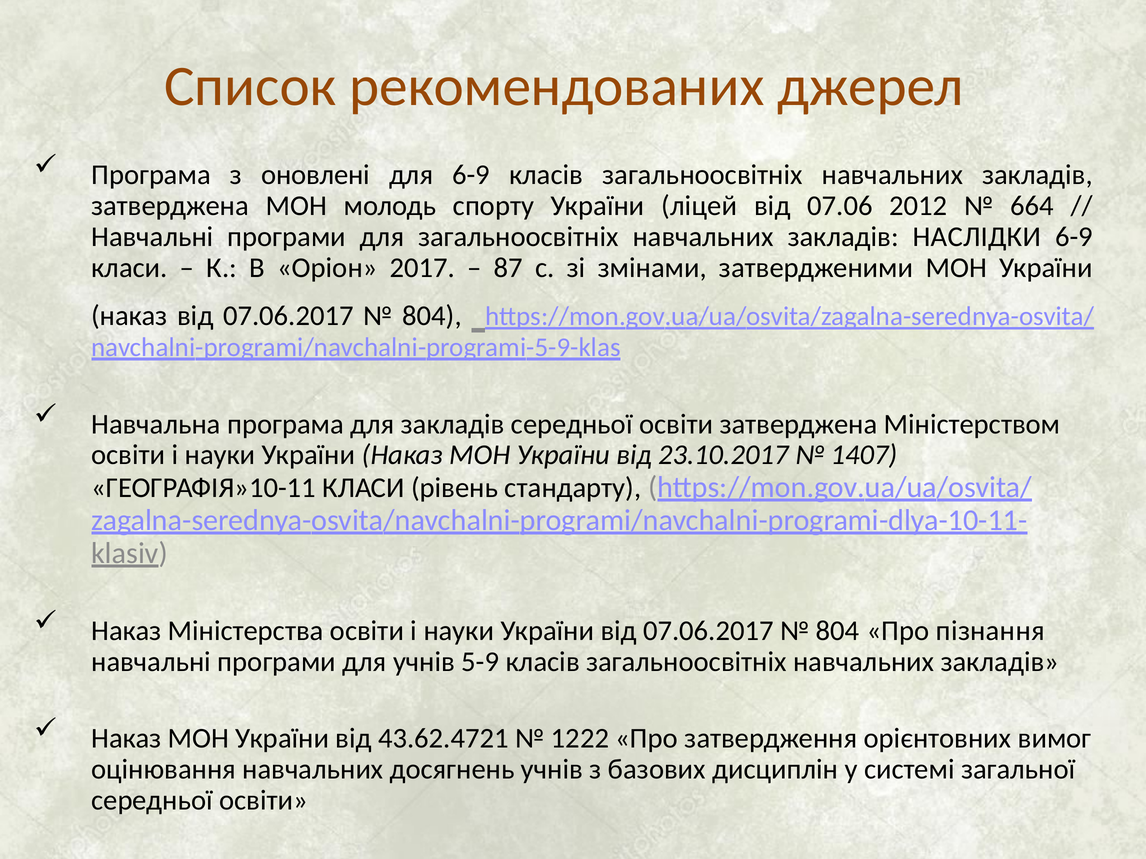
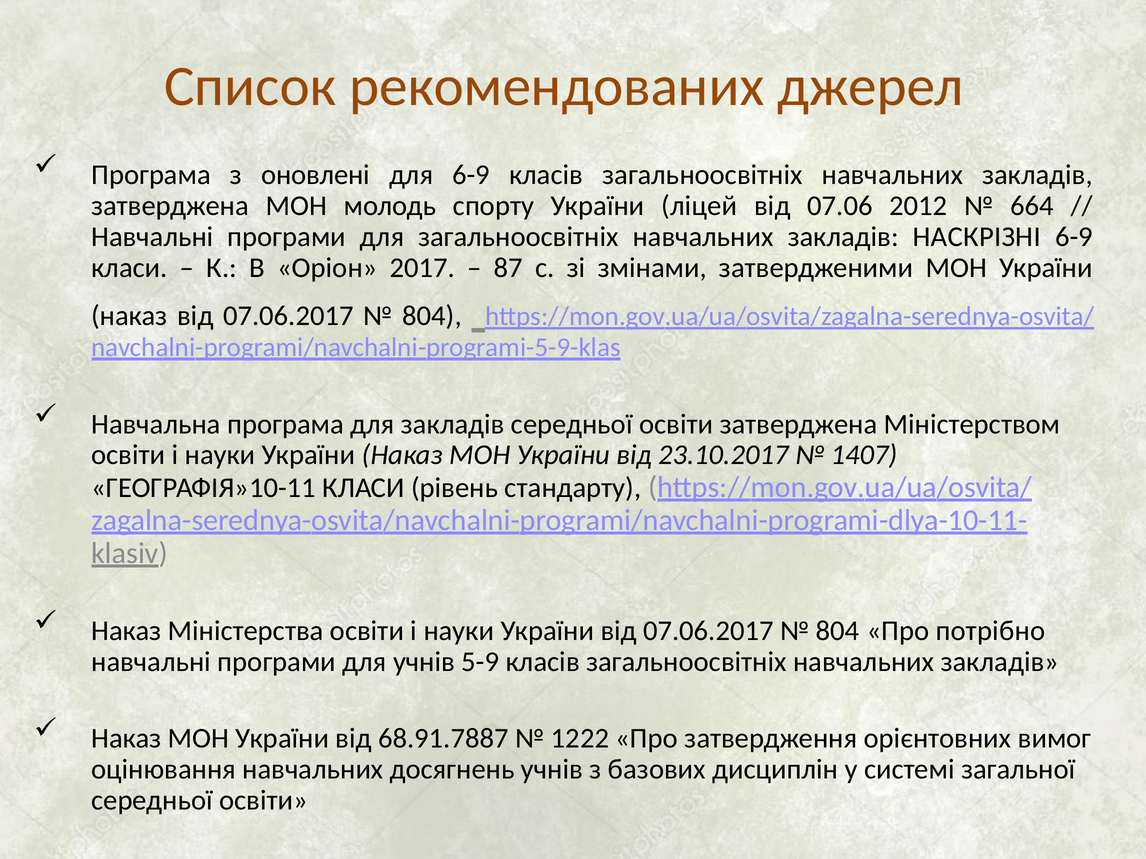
НАСЛІДКИ: НАСЛІДКИ -> НАСКРІЗНІ (977, 237)
пізнання: пізнання -> потрібно (990, 631)
43.62.4721: 43.62.4721 -> 68.91.7887 (443, 739)
